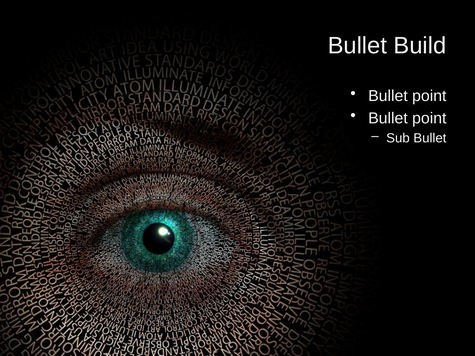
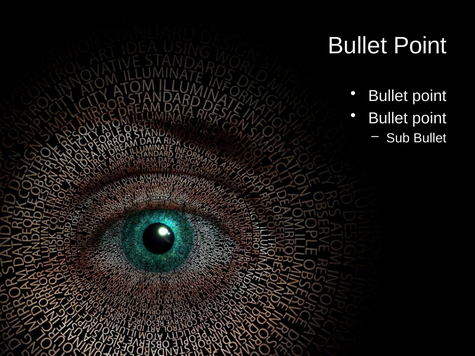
Build: Build -> Point (420, 46)
